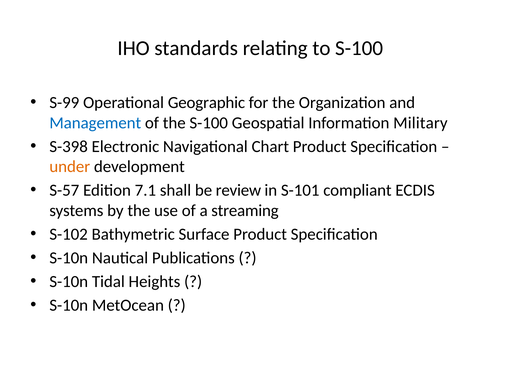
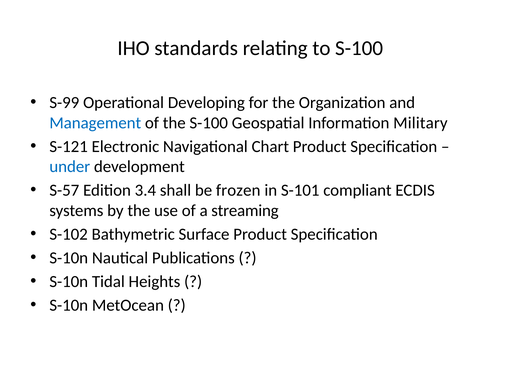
Geographic: Geographic -> Developing (206, 102)
S-398: S-398 -> S-121 (69, 146)
under colour: orange -> blue (70, 166)
7.1: 7.1 -> 3.4 (145, 190)
review: review -> frozen (238, 190)
